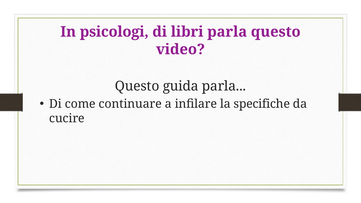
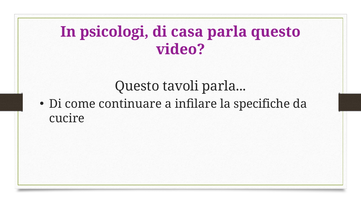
libri: libri -> casa (187, 32)
guida: guida -> tavoli (181, 86)
